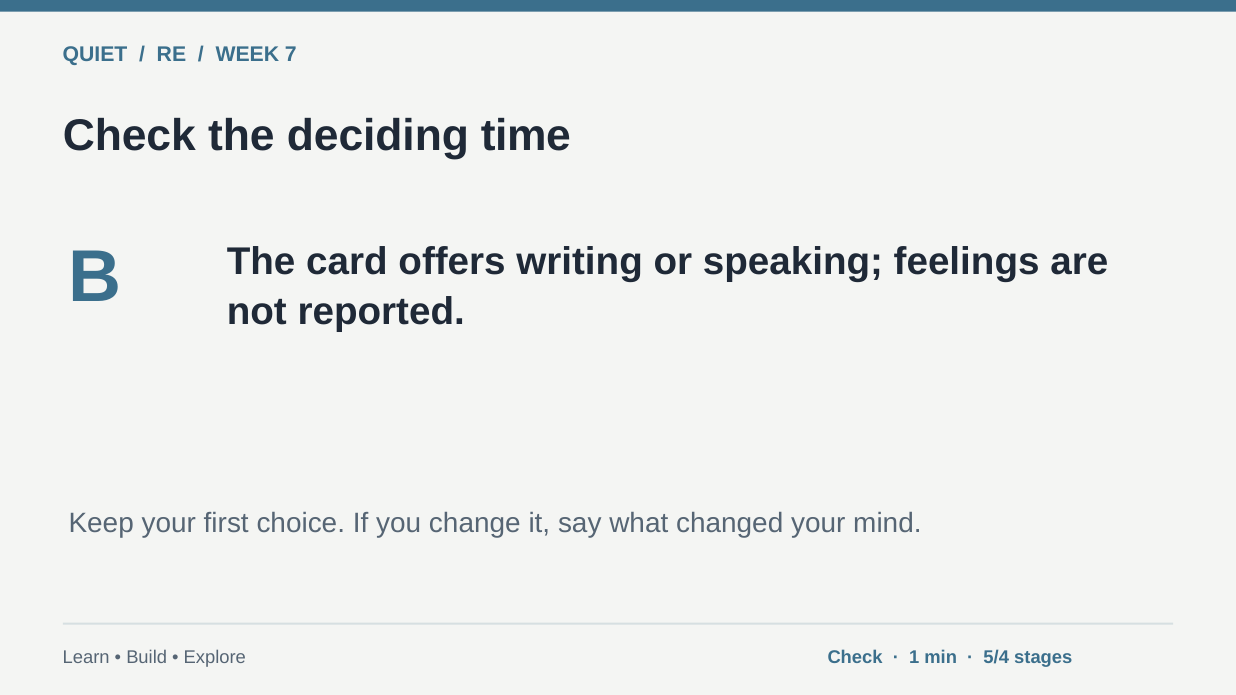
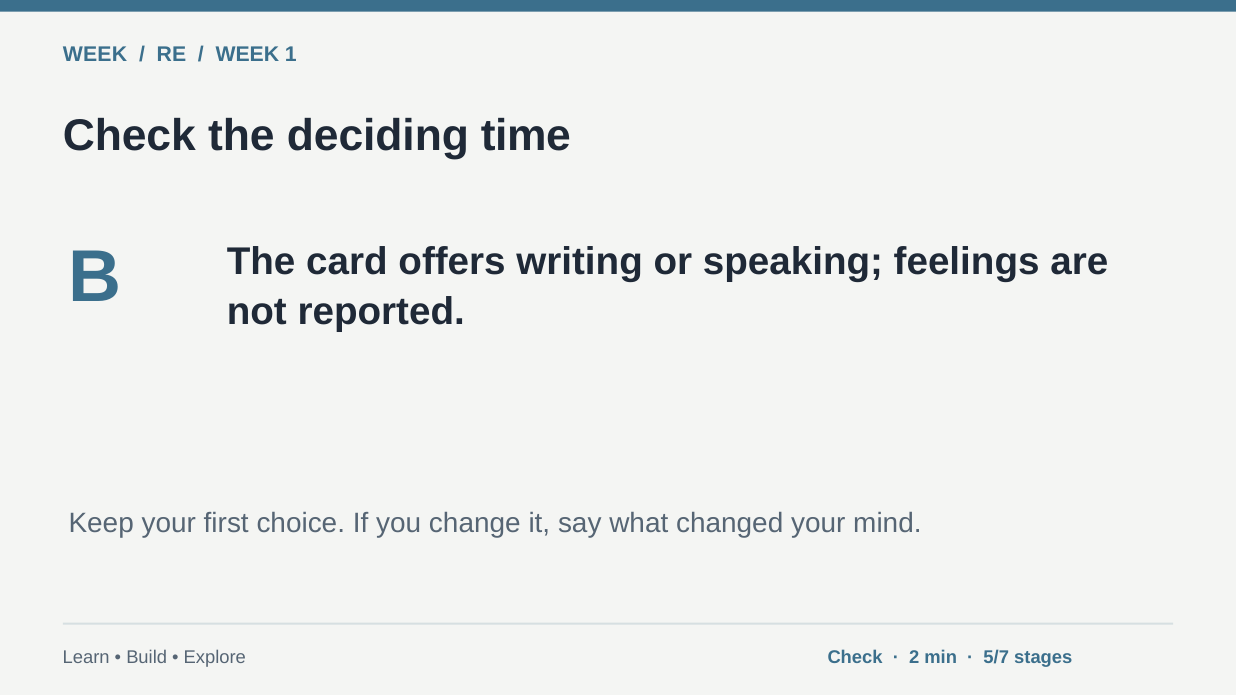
QUIET: QUIET -> WEEK (95, 55)
7: 7 -> 1 (291, 55)
1: 1 -> 2 (914, 658)
5/4: 5/4 -> 5/7 (996, 658)
